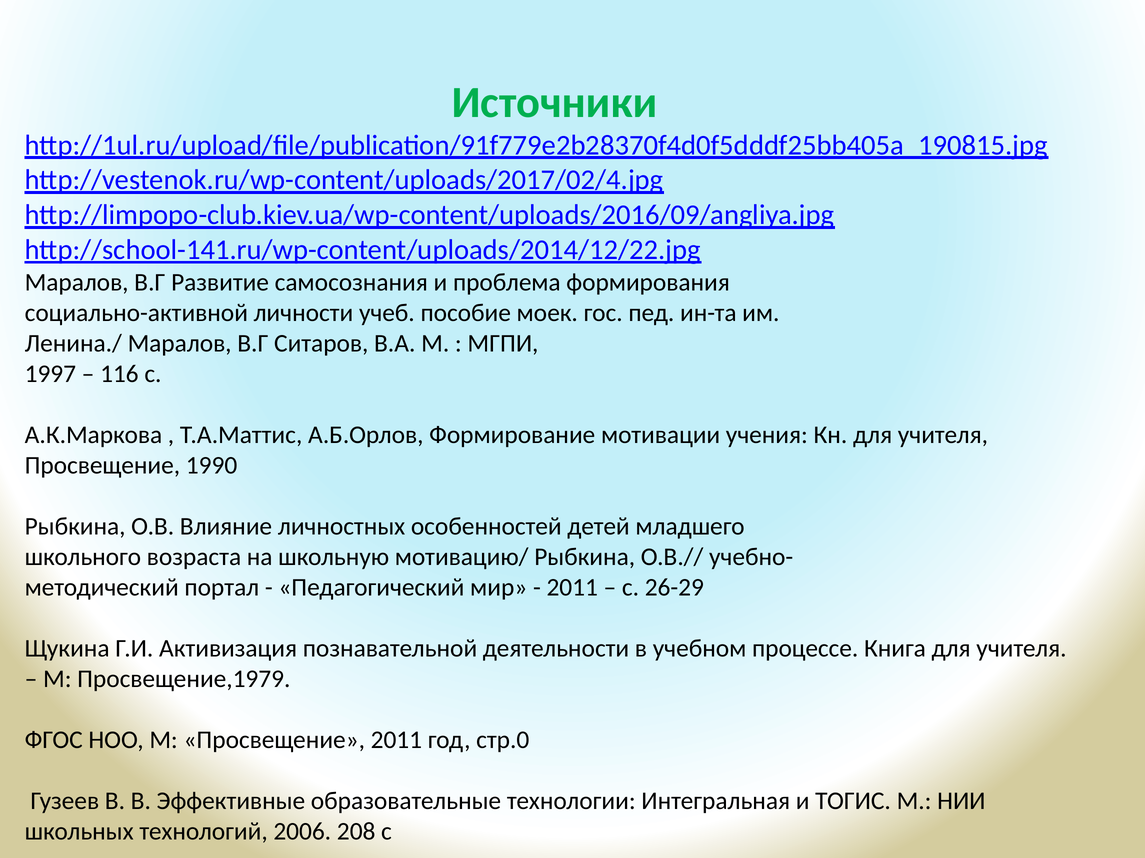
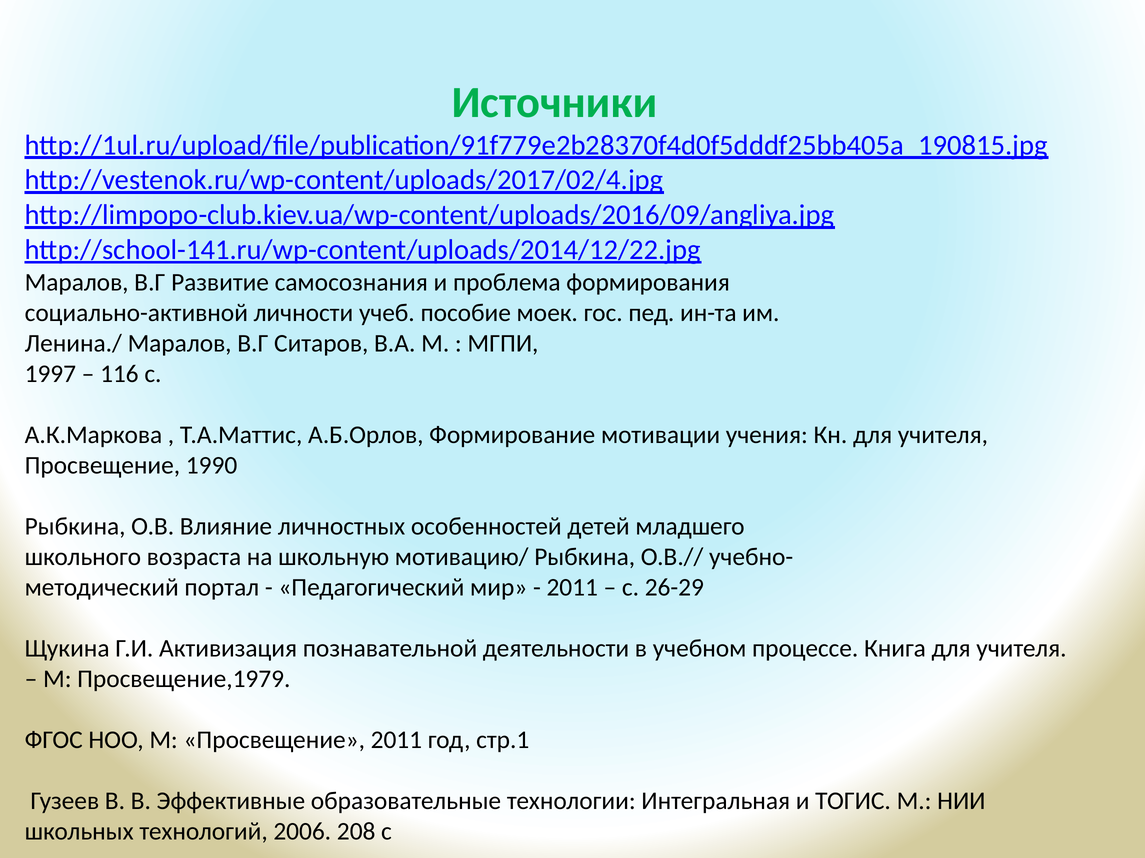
стр.0: стр.0 -> стр.1 (503, 741)
